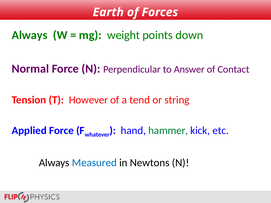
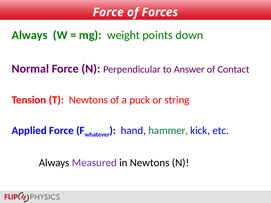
Earth: Earth -> Force (108, 12)
T However: However -> Newtons (88, 100)
tend: tend -> puck (140, 100)
Measured colour: blue -> purple (94, 163)
